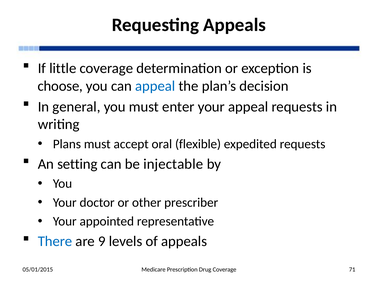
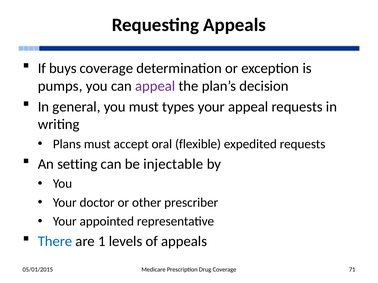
little: little -> buys (63, 68)
choose: choose -> pumps (60, 86)
appeal colour: blue -> purple (155, 86)
enter: enter -> types (178, 107)
9: 9 -> 1 (102, 242)
